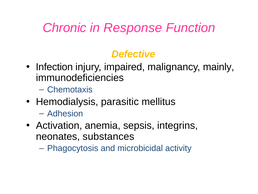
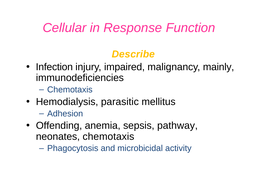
Chronic: Chronic -> Cellular (64, 28)
Defective: Defective -> Describe (133, 54)
Activation: Activation -> Offending (59, 125)
integrins: integrins -> pathway (177, 125)
neonates substances: substances -> chemotaxis (108, 136)
